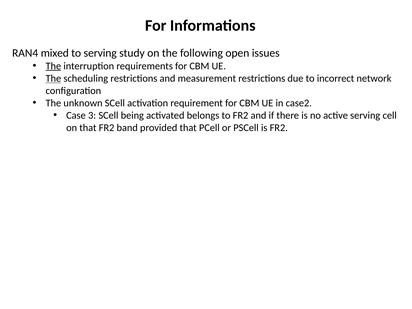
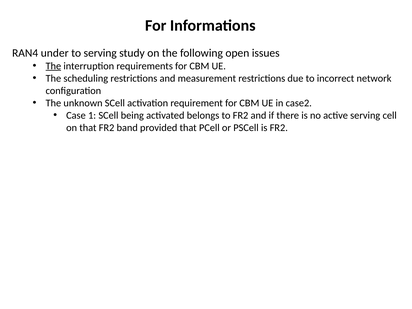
mixed: mixed -> under (55, 53)
The underline: present -> none (53, 78)
3: 3 -> 1 (92, 115)
